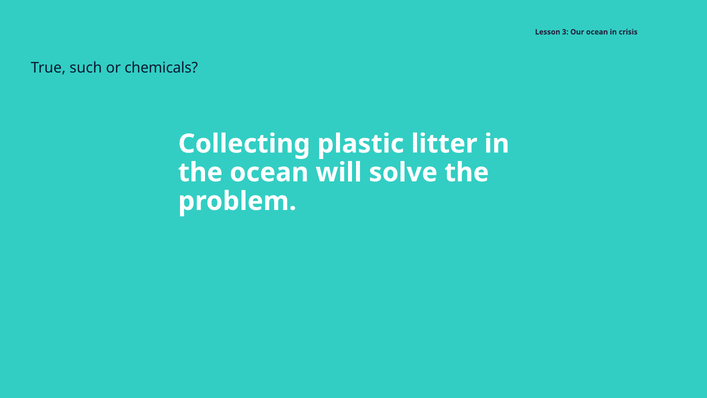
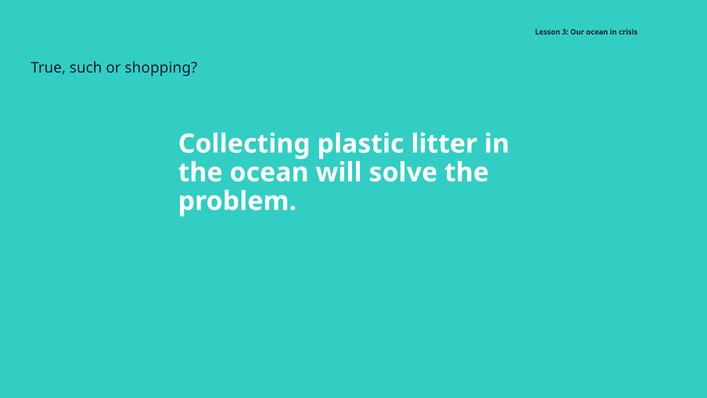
chemicals: chemicals -> shopping (161, 68)
